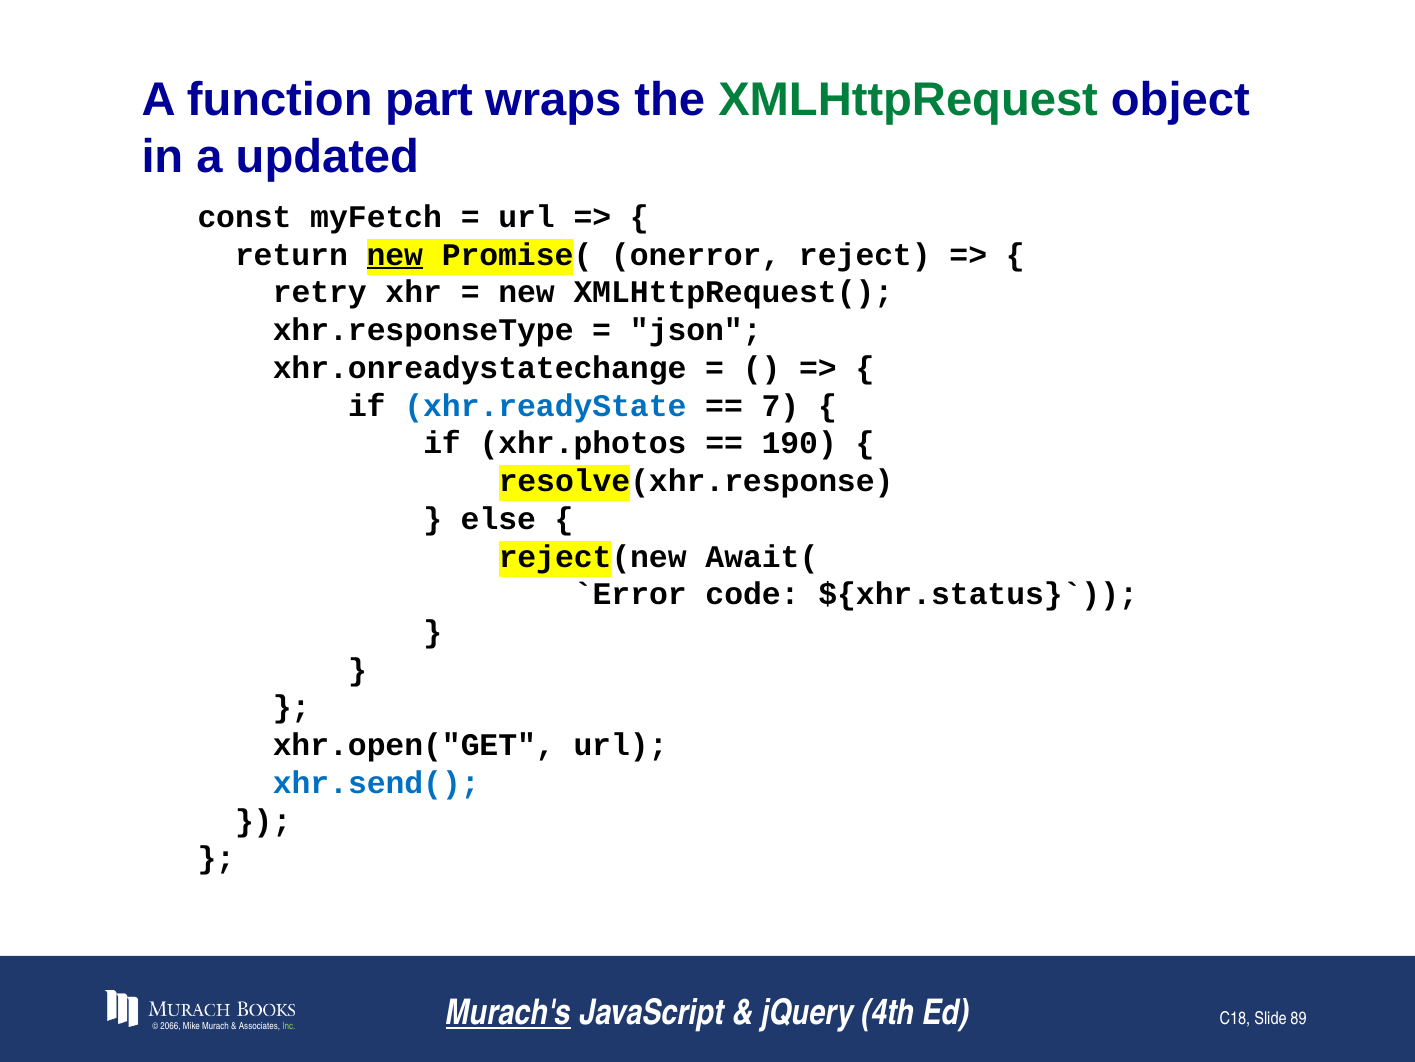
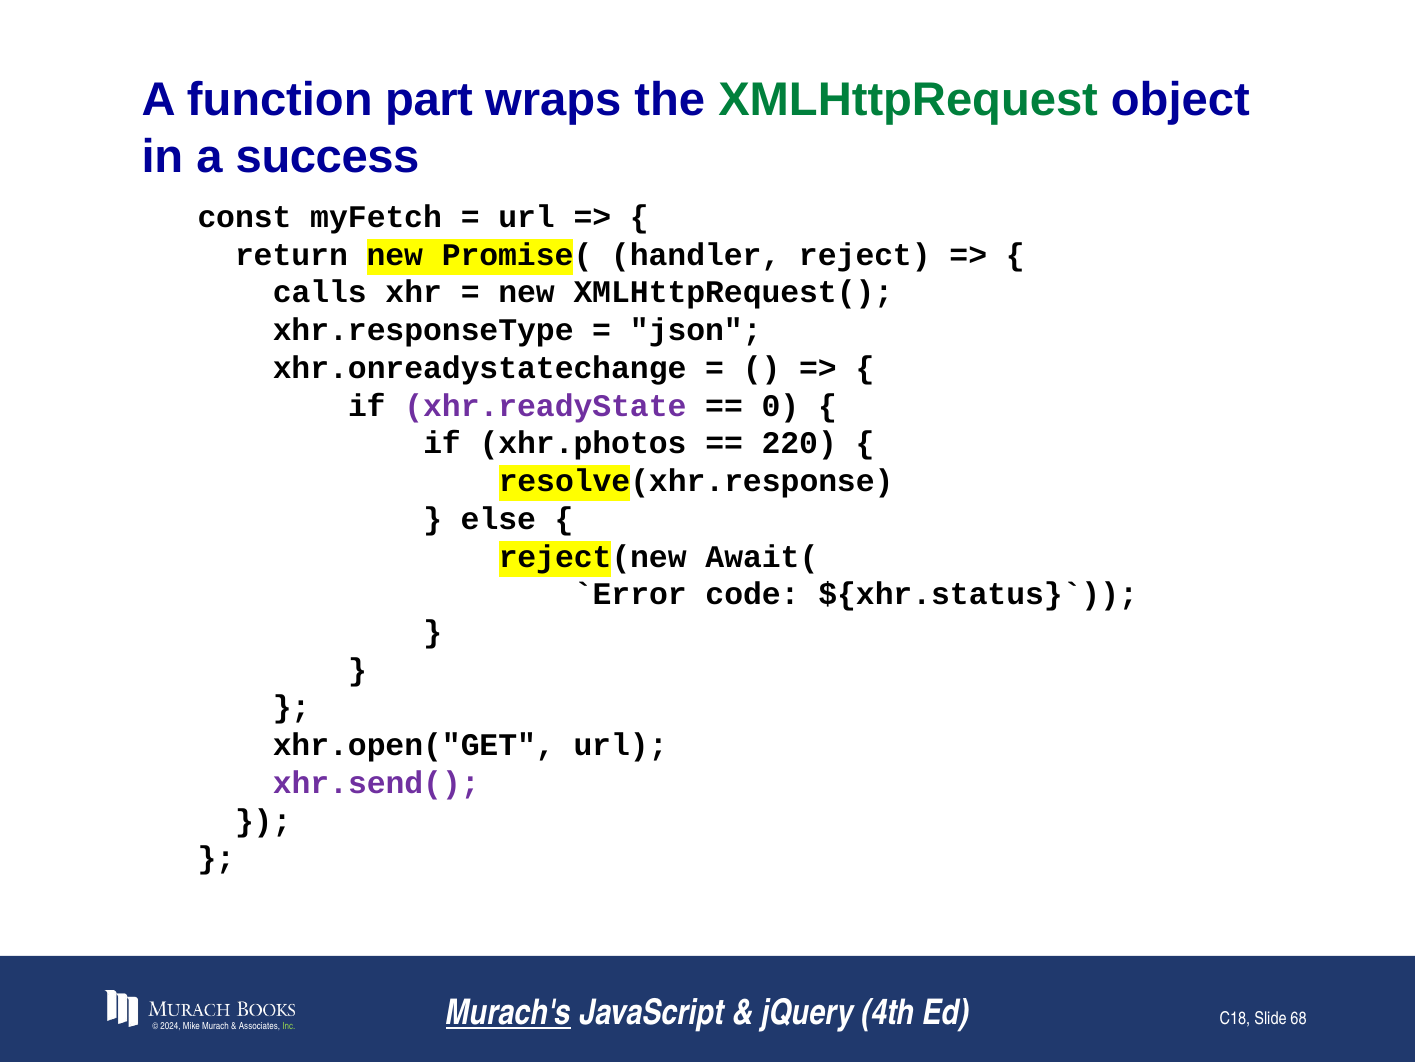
updated: updated -> success (328, 157)
new underline: present -> none (395, 255)
onerror: onerror -> handler (696, 255)
retry: retry -> calls (320, 292)
xhr.readyState colour: blue -> purple (545, 405)
7: 7 -> 0 (780, 405)
190: 190 -> 220 (799, 443)
xhr.send( colour: blue -> purple (376, 783)
2066: 2066 -> 2024 (170, 1025)
89: 89 -> 68 (1299, 1018)
